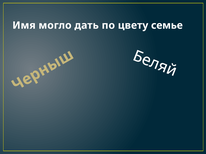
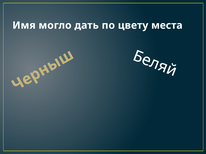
семье: семье -> места (167, 25)
